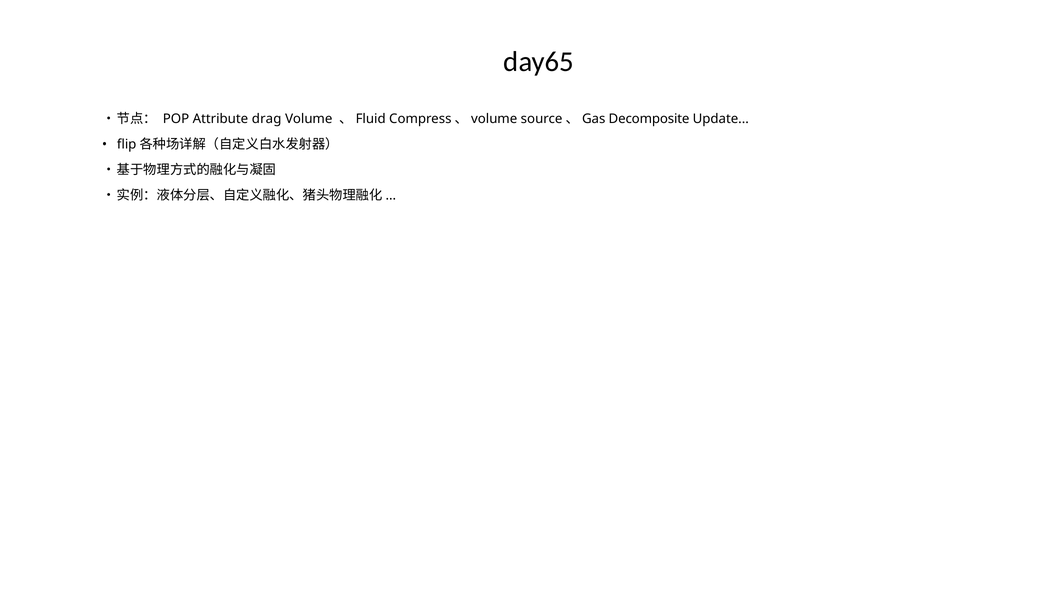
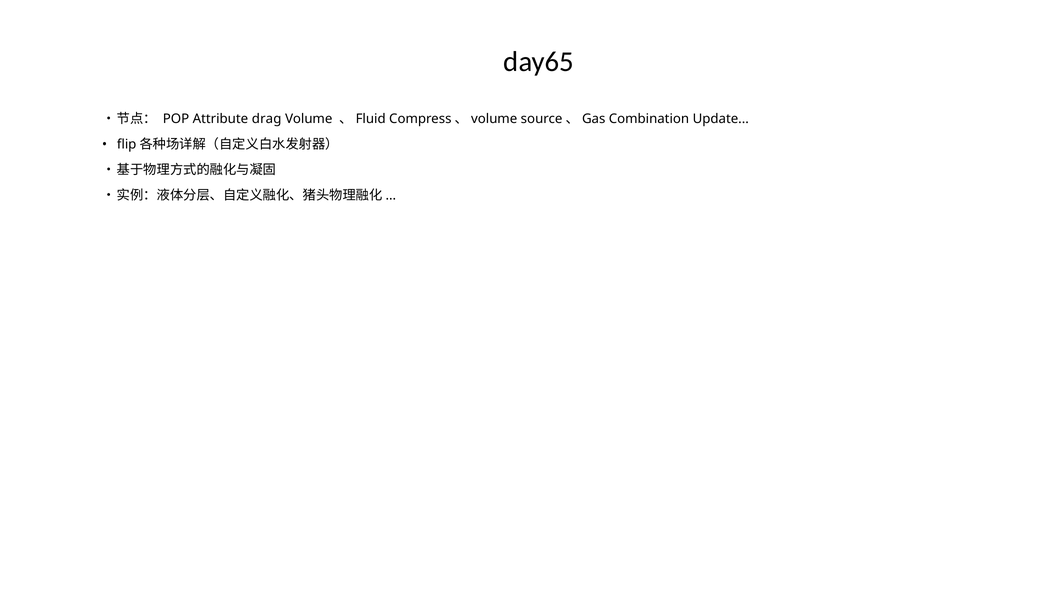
Decomposite: Decomposite -> Combination (649, 119)
